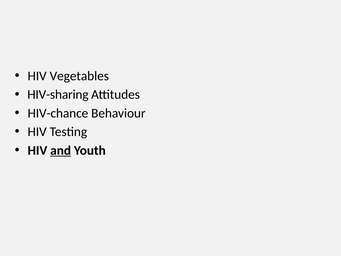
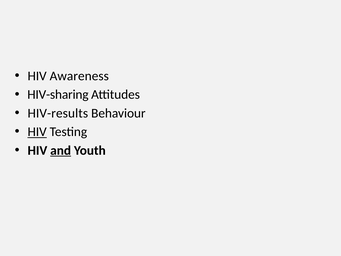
Vegetables: Vegetables -> Awareness (79, 76)
HIV-chance: HIV-chance -> HIV-results (58, 113)
HIV underline: none -> present (37, 132)
